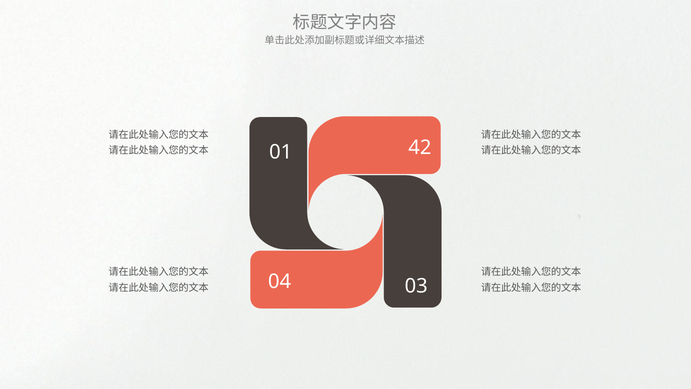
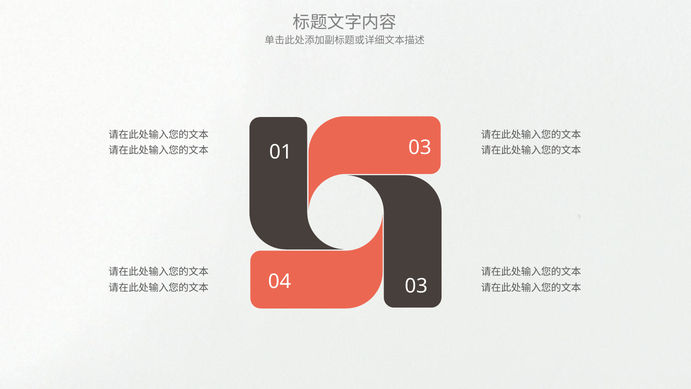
01 42: 42 -> 03 (420, 148)
